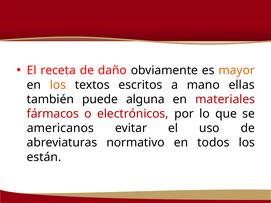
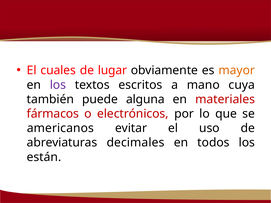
receta: receta -> cuales (58, 71)
daño: daño -> lugar (112, 71)
los colour: orange -> purple (58, 85)
ellas: ellas -> cuya (242, 85)
normativo: normativo -> decimales (135, 143)
